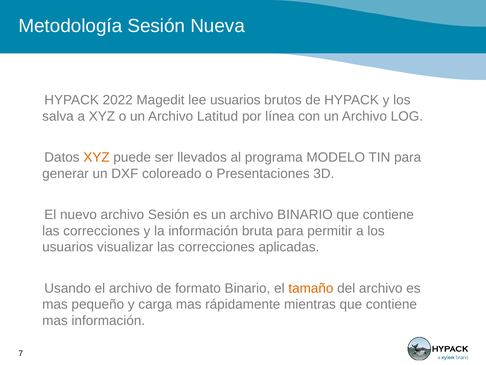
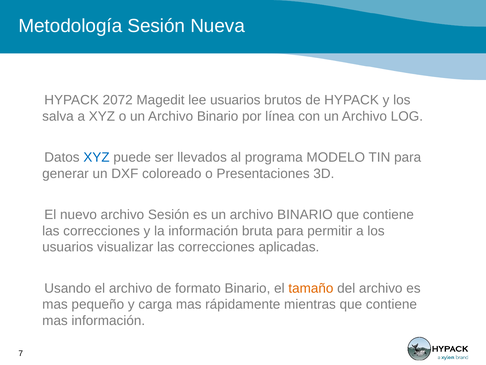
2022: 2022 -> 2072 (118, 100)
o un Archivo Latitud: Latitud -> Binario (218, 116)
XYZ colour: orange -> blue (96, 157)
